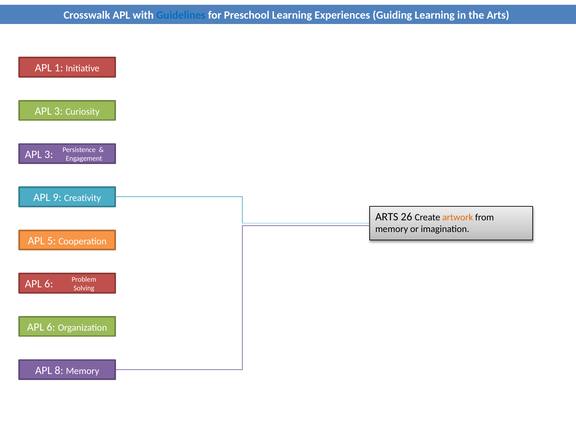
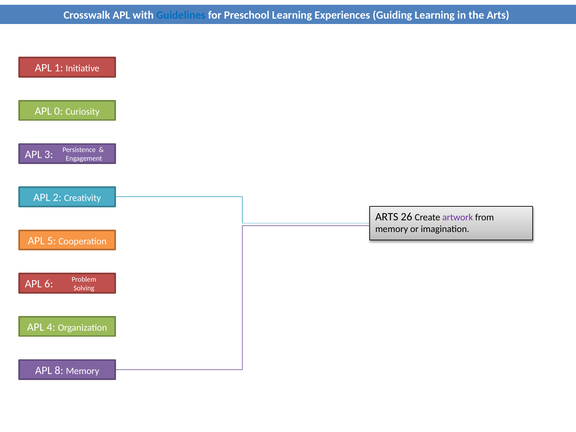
3: 3 -> 0 (59, 111)
9: 9 -> 2 (57, 198)
artwork colour: orange -> purple (458, 217)
6: 6 -> 4 (51, 327)
